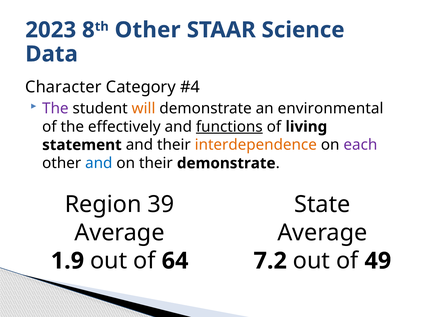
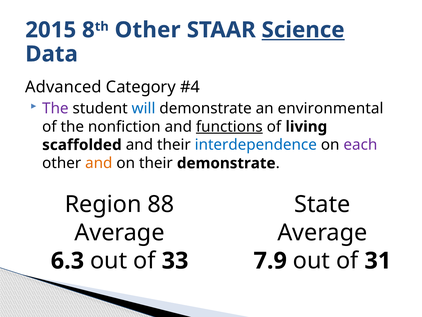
2023: 2023 -> 2015 (51, 30)
Science underline: none -> present (303, 30)
Character: Character -> Advanced (63, 87)
will colour: orange -> blue (144, 108)
effectively: effectively -> nonfiction (124, 126)
statement: statement -> scaffolded (82, 145)
interdependence colour: orange -> blue (256, 145)
and colour: blue -> orange (99, 163)
39: 39 -> 88 (161, 204)
1.9: 1.9 -> 6.3 (67, 260)
64: 64 -> 33 (175, 260)
7.2: 7.2 -> 7.9 (270, 260)
49: 49 -> 31 (378, 260)
